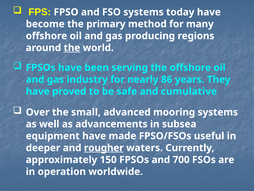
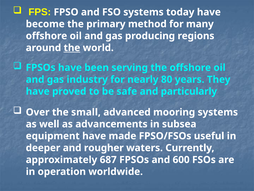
86: 86 -> 80 (167, 79)
cumulative: cumulative -> particularly (189, 91)
rougher underline: present -> none (104, 147)
150: 150 -> 687 (108, 159)
700: 700 -> 600 (181, 159)
